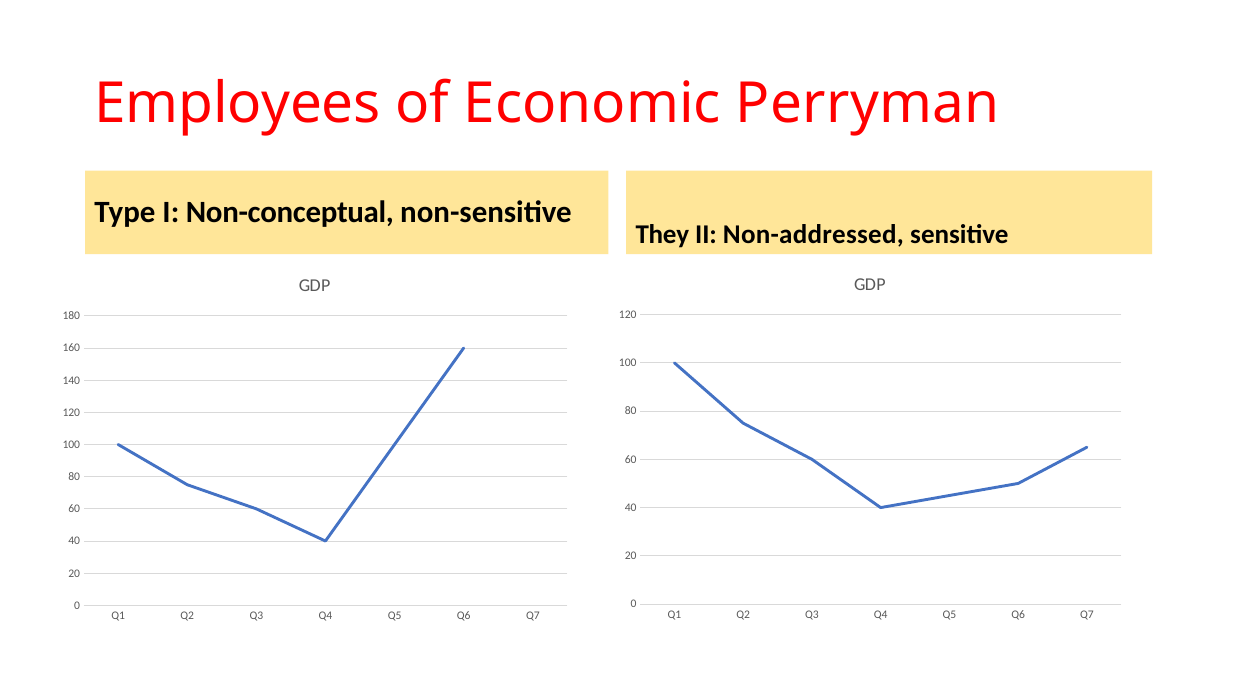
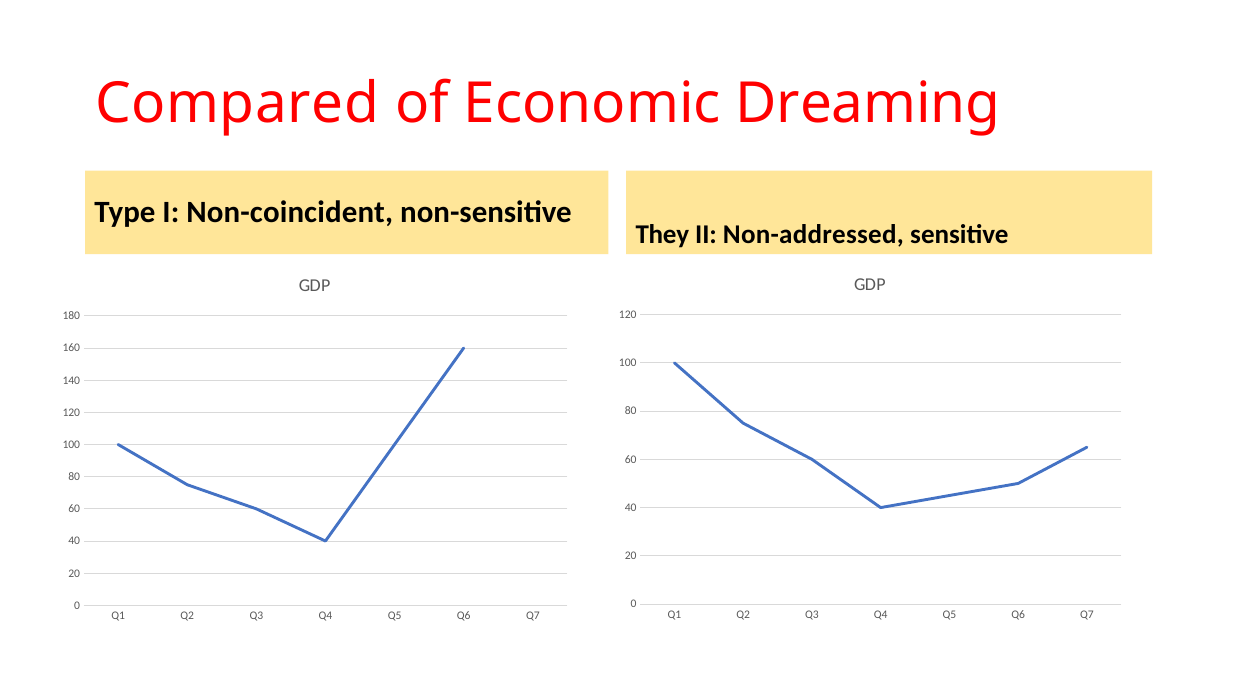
Employees: Employees -> Compared (237, 104)
Perryman: Perryman -> Dreaming (868, 104)
Non-conceptual: Non-conceptual -> Non-coincident (290, 212)
